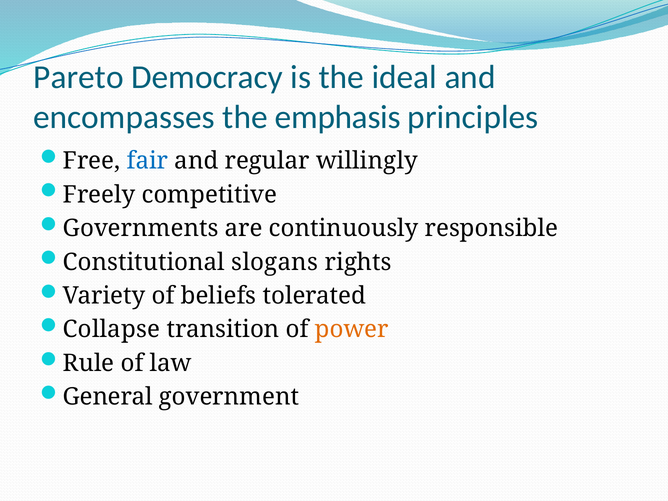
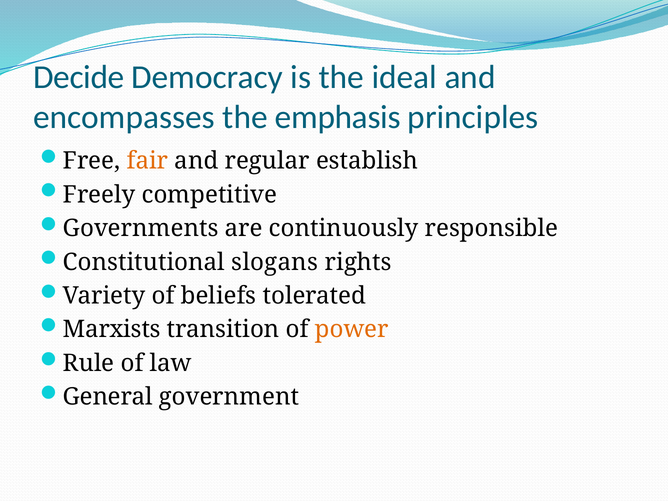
Pareto: Pareto -> Decide (79, 77)
fair colour: blue -> orange (147, 161)
willingly: willingly -> establish (367, 161)
Collapse: Collapse -> Marxists (112, 330)
